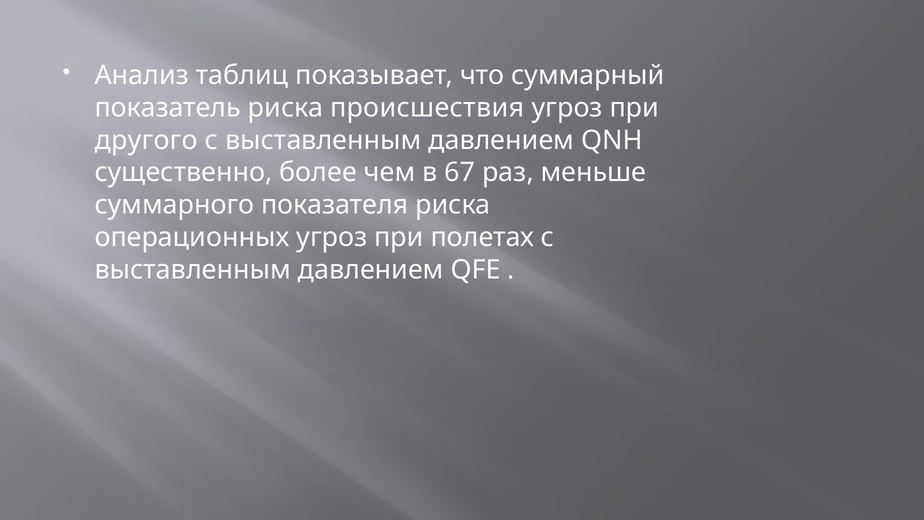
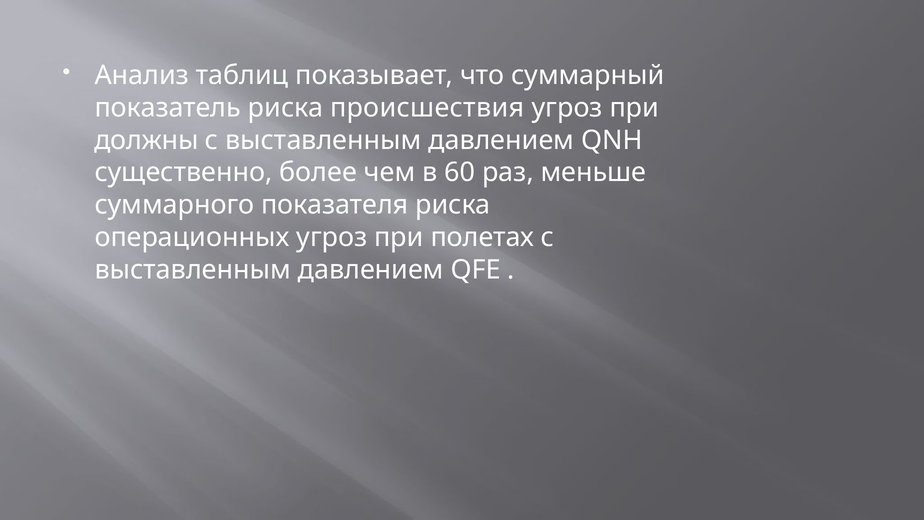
другого: другого -> должны (146, 140)
67: 67 -> 60 (460, 173)
